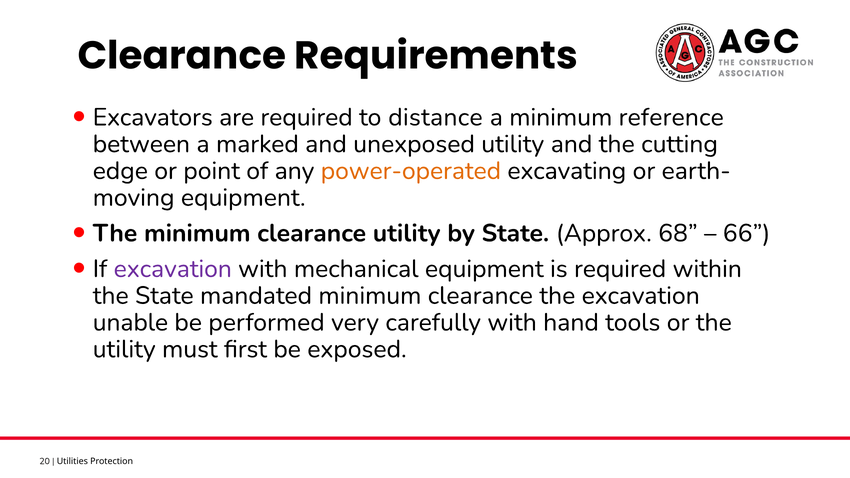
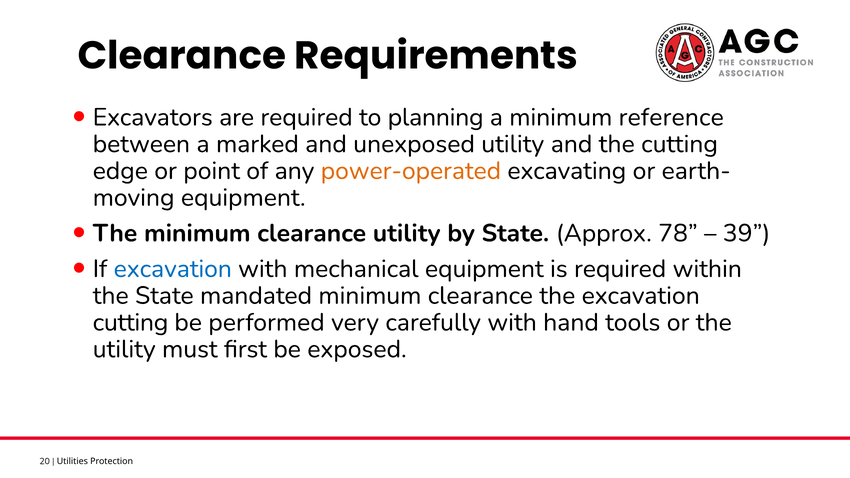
distance: distance -> planning (436, 117)
68: 68 -> 78 (678, 233)
66: 66 -> 39 (747, 233)
excavation colour: purple -> blue (173, 269)
unable: unable -> cutting (130, 322)
